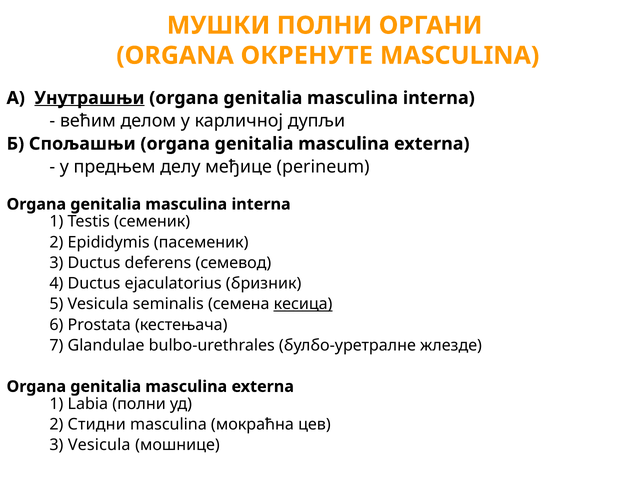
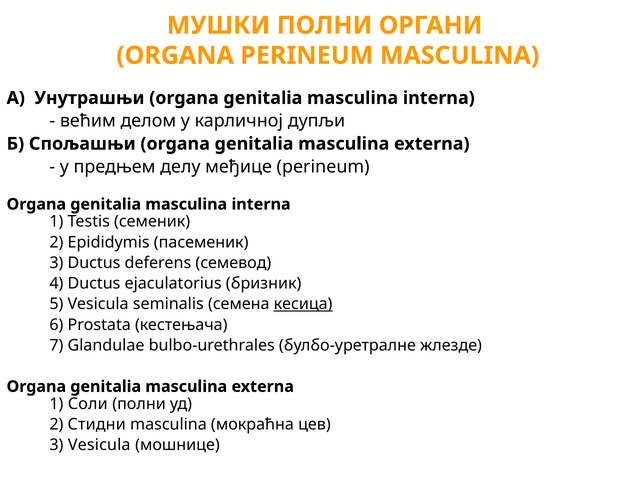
ORGANA ОКРЕНУТЕ: ОКРЕНУТЕ -> PERINEUM (307, 56)
Унутрашњи underline: present -> none (89, 98)
Labia: Labia -> Соли (88, 404)
